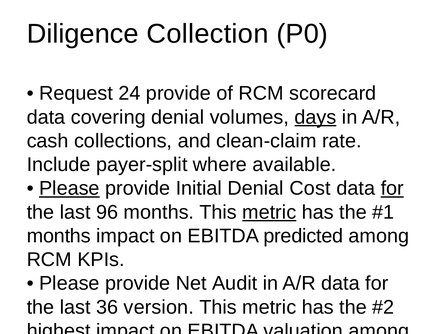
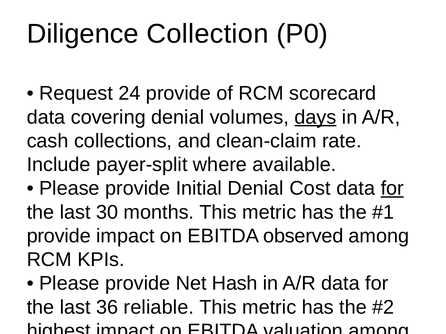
Please underline: present -> none (69, 189)
96: 96 -> 30 (107, 212)
metric underline: present -> none (269, 212)
months: months -> provide (59, 236)
predicted: predicted -> observed (303, 236)
Audit: Audit -> Hash (235, 284)
version: version -> reliable (159, 308)
